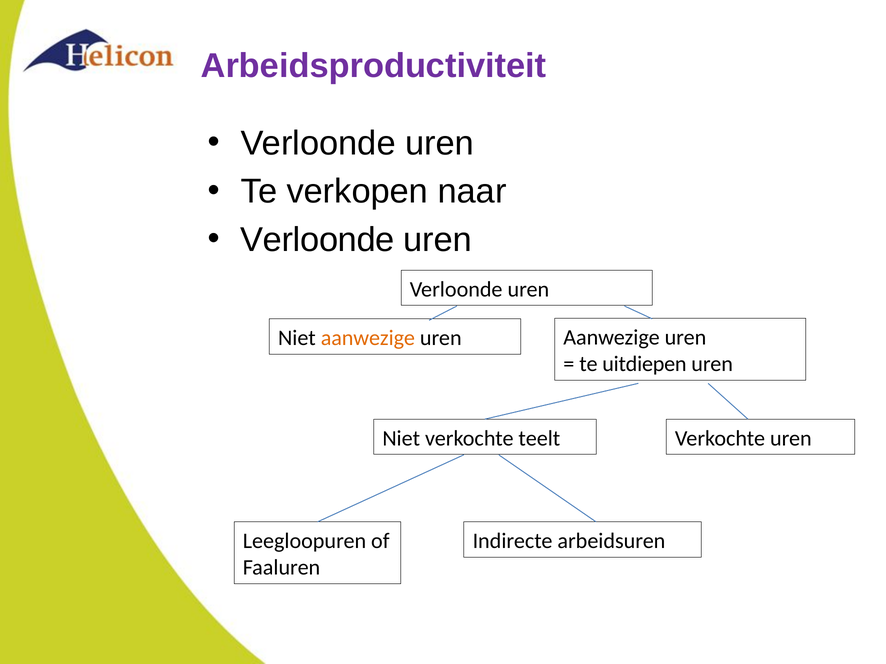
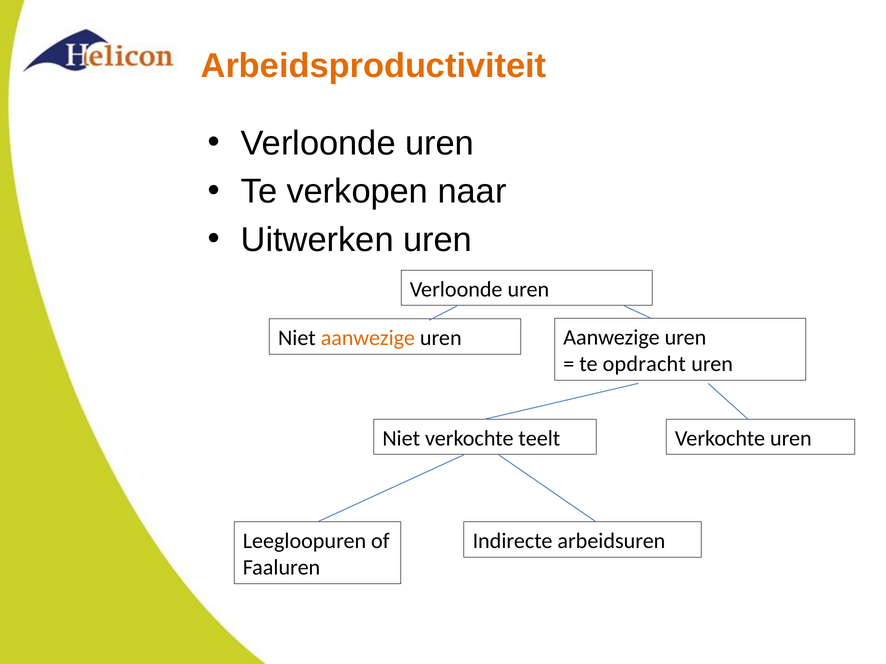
Arbeidsproductiviteit colour: purple -> orange (373, 66)
Verloonde: Verloonde -> Uitwerken (317, 240)
uitdiepen: uitdiepen -> opdracht (644, 364)
